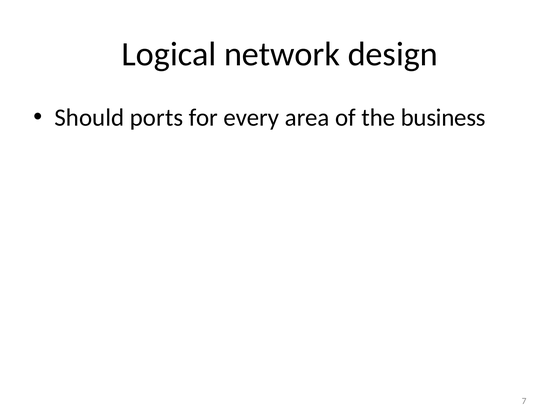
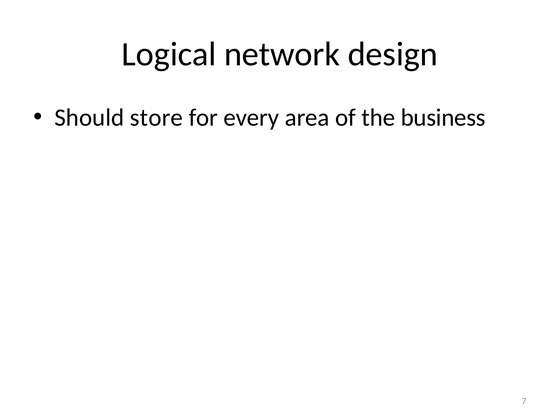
ports: ports -> store (156, 117)
